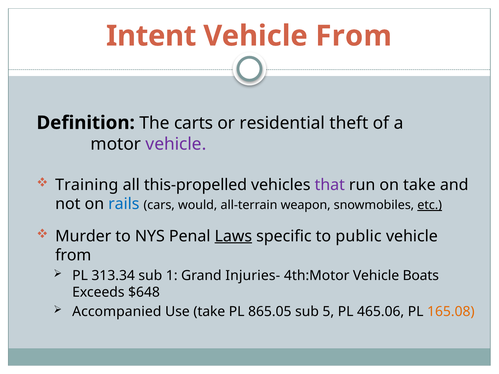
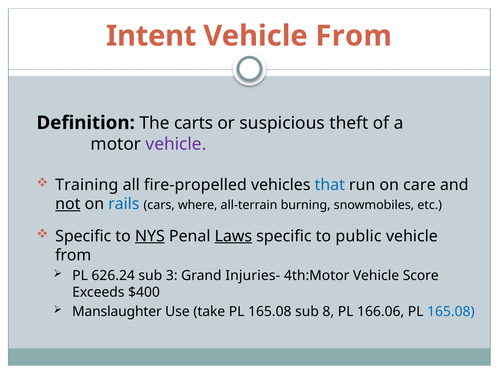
residential: residential -> suspicious (282, 123)
this-propelled: this-propelled -> fire-propelled (195, 185)
that colour: purple -> blue (330, 185)
on take: take -> care (419, 185)
not underline: none -> present (68, 204)
would: would -> where (198, 205)
weapon: weapon -> burning (306, 205)
etc underline: present -> none (430, 205)
Murder: Murder -> Specific (83, 236)
NYS underline: none -> present (150, 236)
313.34: 313.34 -> 626.24 (113, 276)
1: 1 -> 3 (172, 276)
Boats: Boats -> Score (421, 276)
$648: $648 -> $400 (144, 293)
Accompanied: Accompanied -> Manslaughter (117, 312)
865.05: 865.05 -> 165.08 (270, 312)
5: 5 -> 8 (328, 312)
465.06: 465.06 -> 166.06 (381, 312)
165.08 colour: orange -> blue (451, 312)
